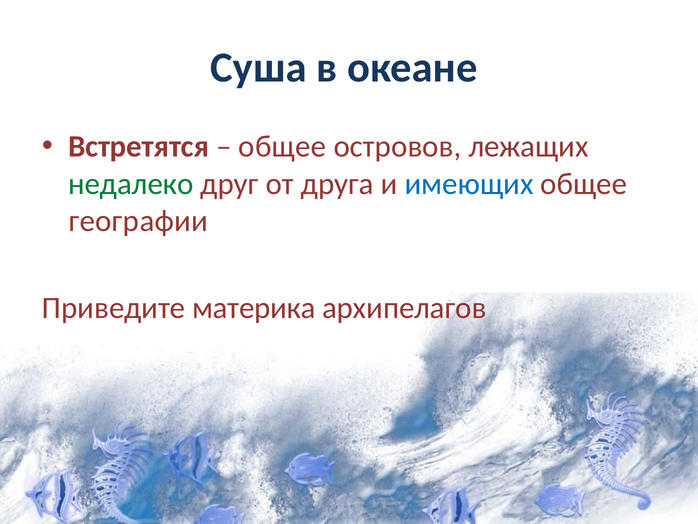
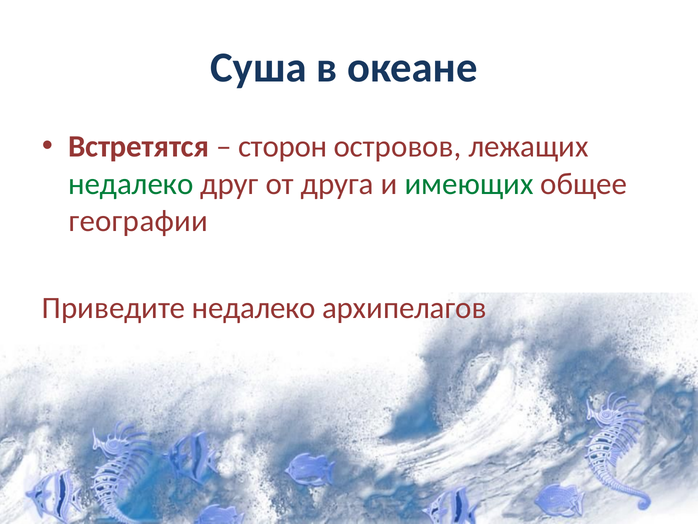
общее: общее -> сторон (283, 146)
имеющих colour: blue -> green (469, 184)
Приведите материка: материка -> недалеко (254, 308)
